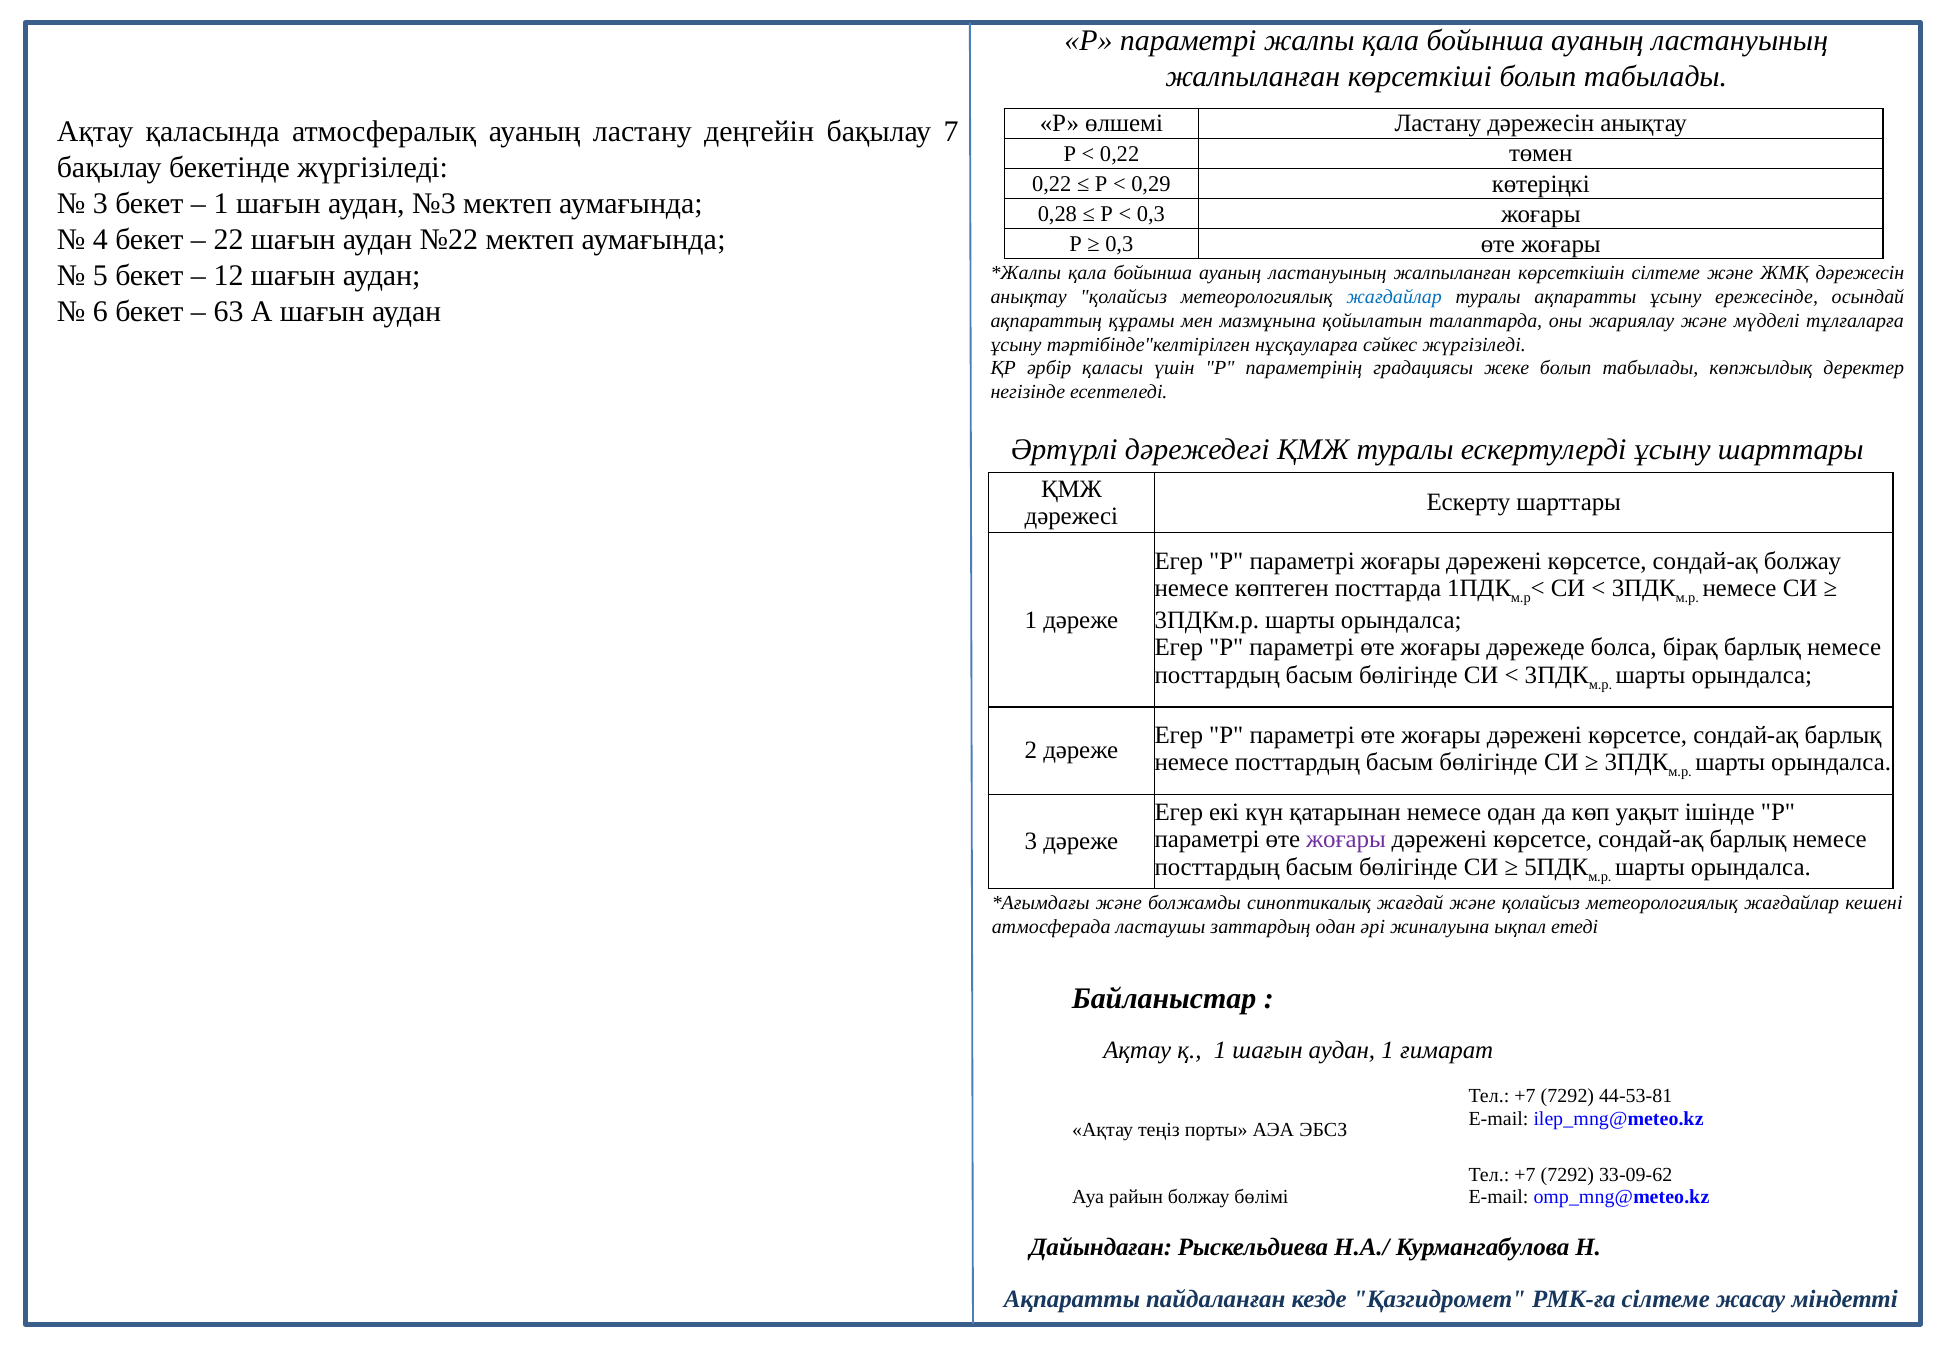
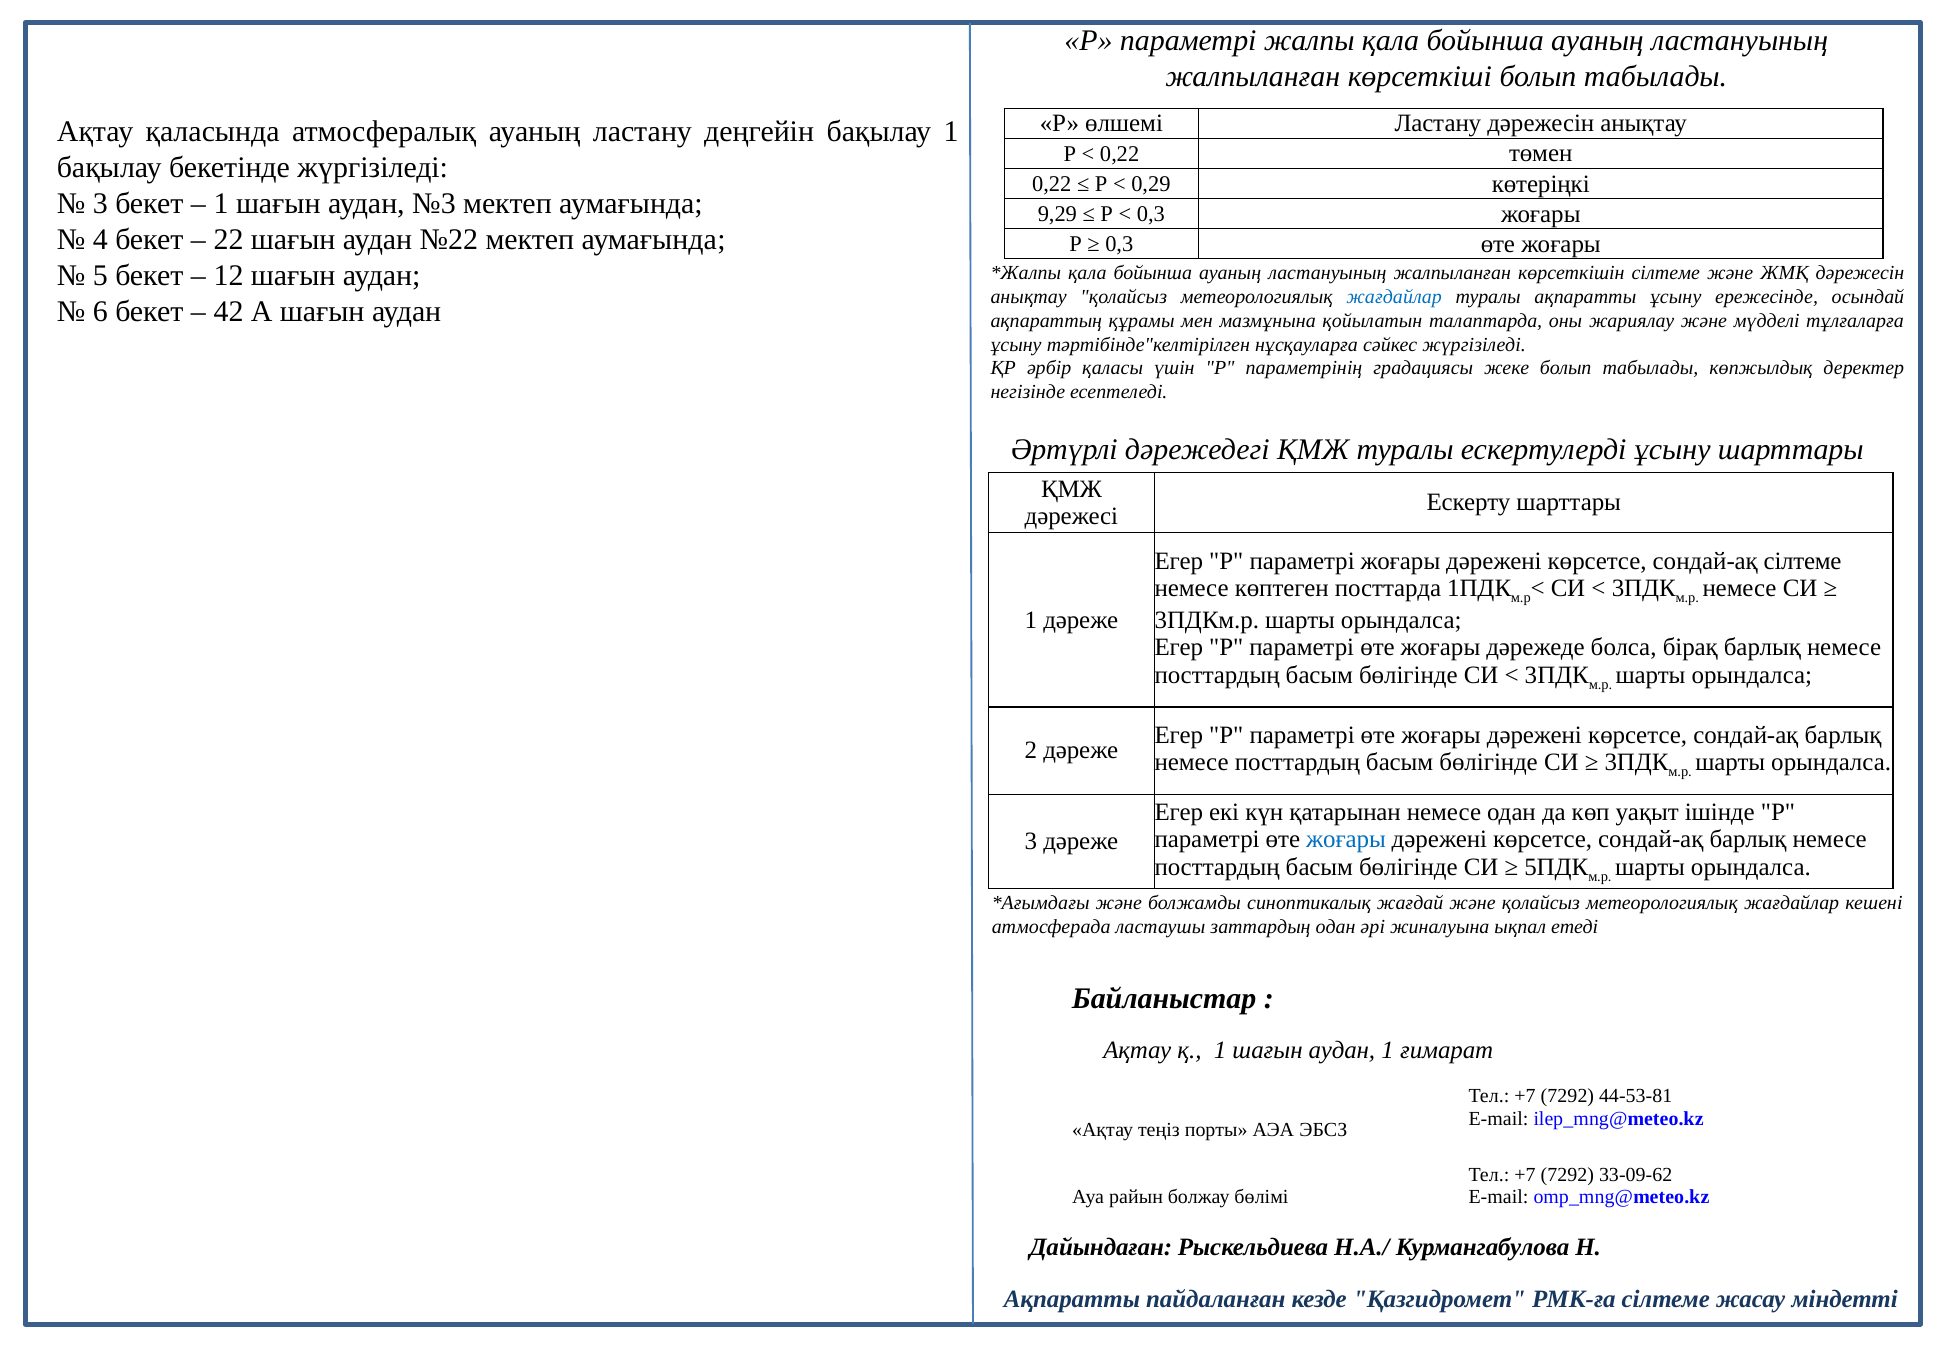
бақылау 7: 7 -> 1 (951, 132)
0,28: 0,28 -> 9,29 (1057, 214)
63: 63 -> 42 (229, 311)
сондай-ақ болжау: болжау -> сілтеме (1803, 561)
жоғары colour: purple -> blue (1346, 839)
